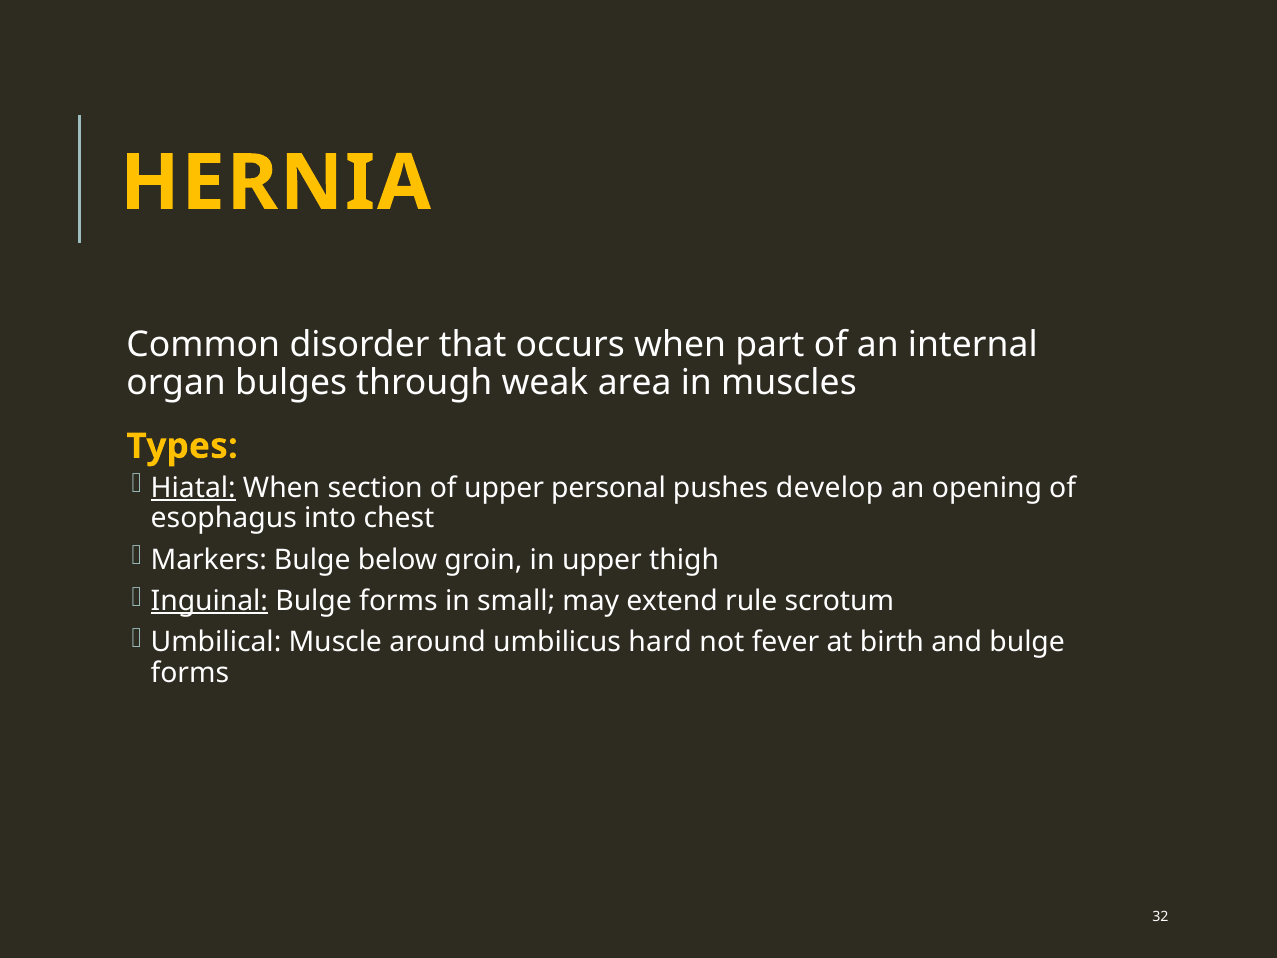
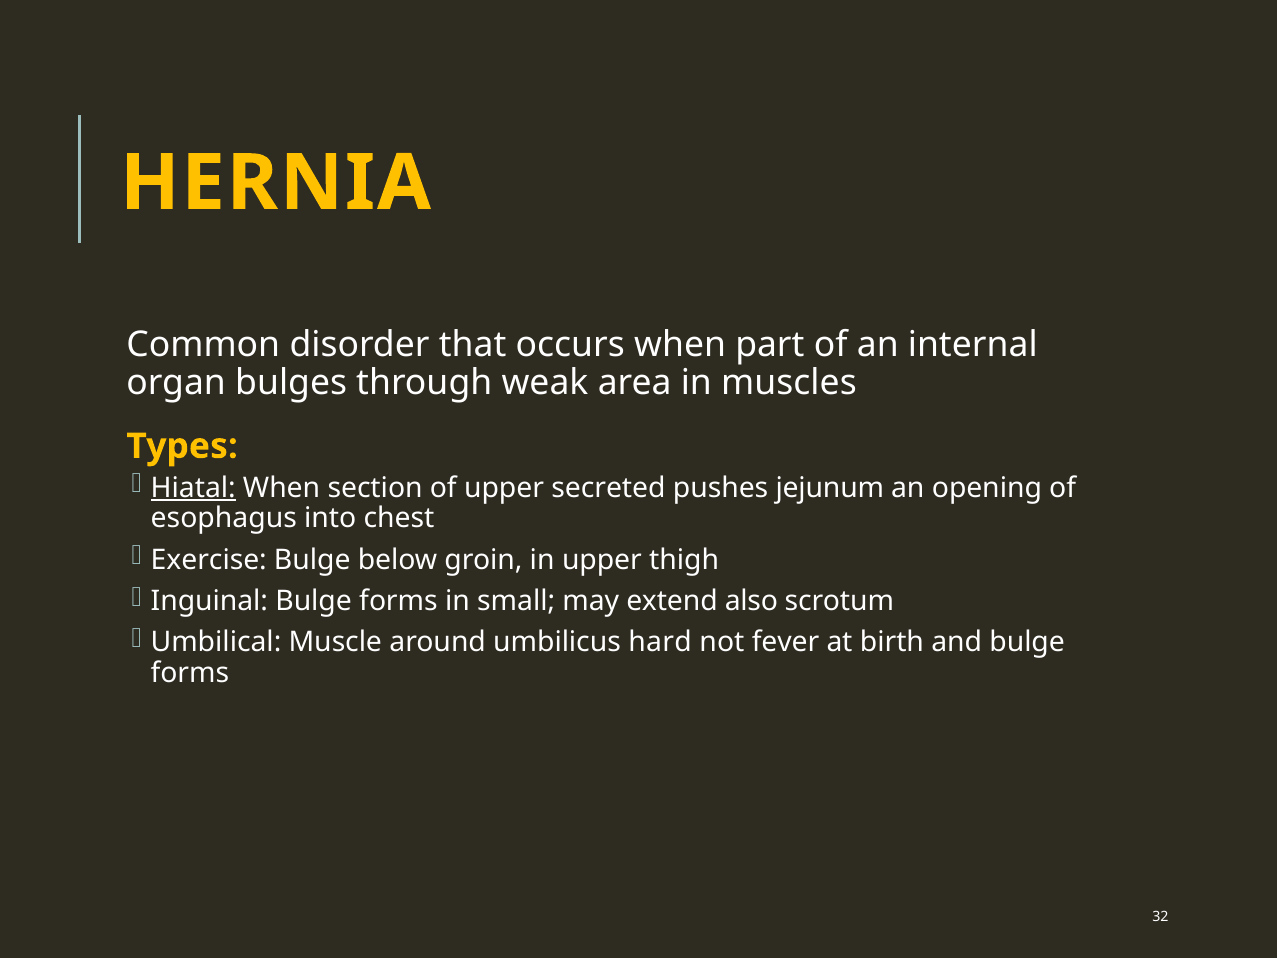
personal: personal -> secreted (608, 488)
develop: develop -> jejunum (830, 488)
Markers: Markers -> Exercise (209, 560)
Inguinal underline: present -> none (209, 601)
rule: rule -> also (751, 601)
